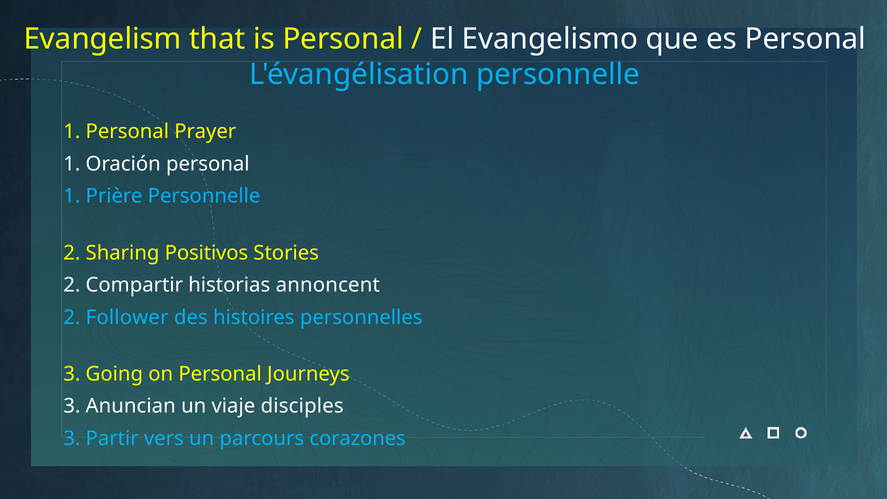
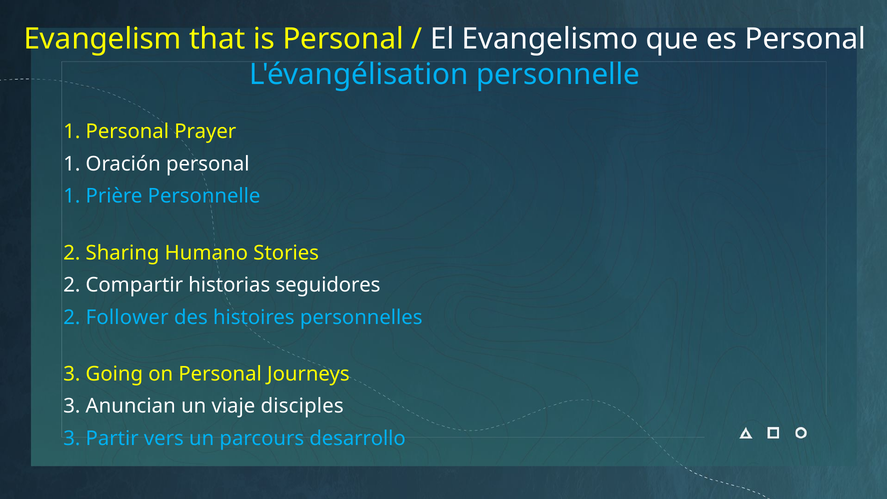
Positivos: Positivos -> Humano (206, 253)
annoncent: annoncent -> seguidores (328, 285)
corazones: corazones -> desarrollo (358, 438)
